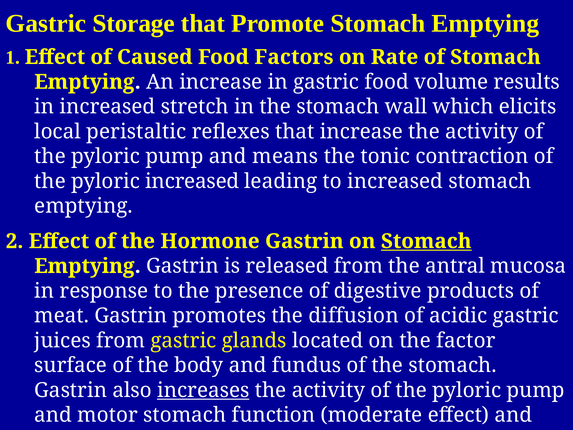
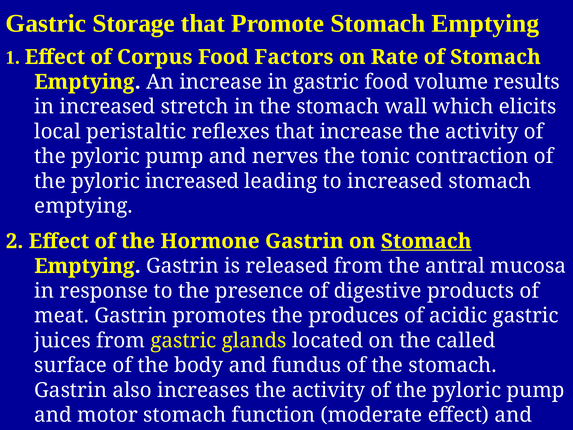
Caused: Caused -> Corpus (155, 57)
means: means -> nerves (285, 156)
diffusion: diffusion -> produces (354, 316)
factor: factor -> called (466, 340)
increases underline: present -> none (203, 390)
